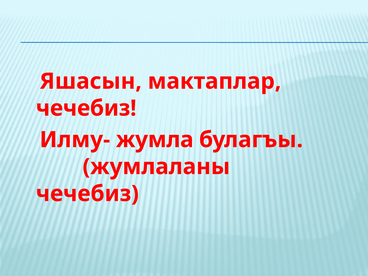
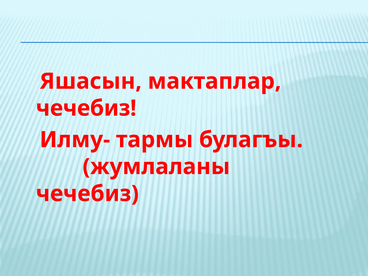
жумла: жумла -> тармы (155, 140)
